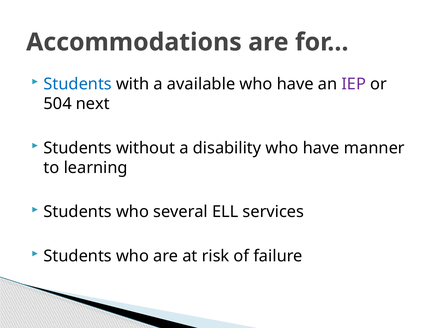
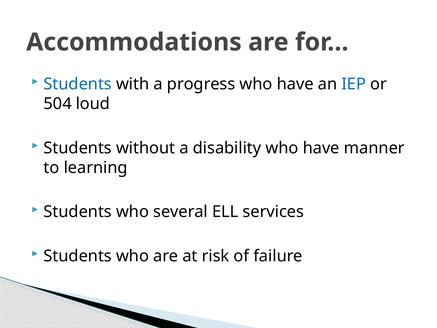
available: available -> progress (201, 84)
IEP colour: purple -> blue (354, 84)
next: next -> loud (93, 104)
